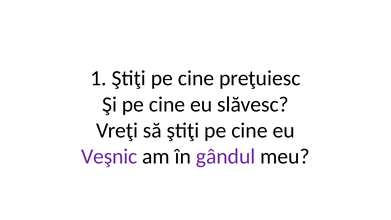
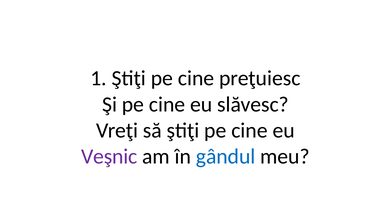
gândul colour: purple -> blue (226, 156)
